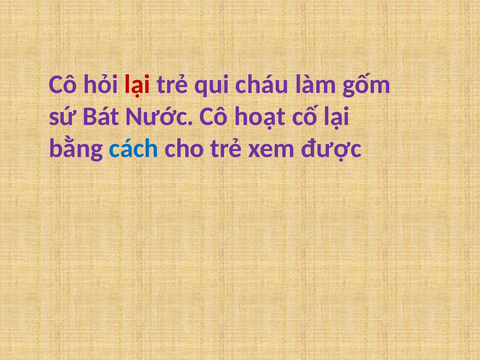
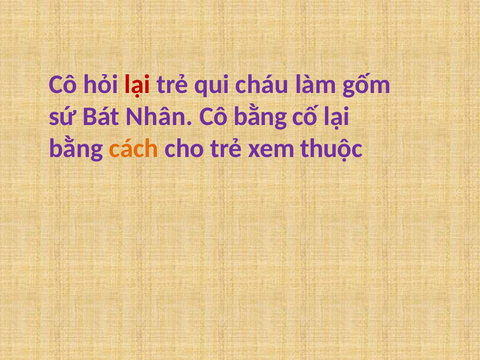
Nước: Nước -> Nhân (159, 116)
Cô hoạt: hoạt -> bằng (260, 116)
cách colour: blue -> orange (134, 148)
được: được -> thuộc (331, 148)
